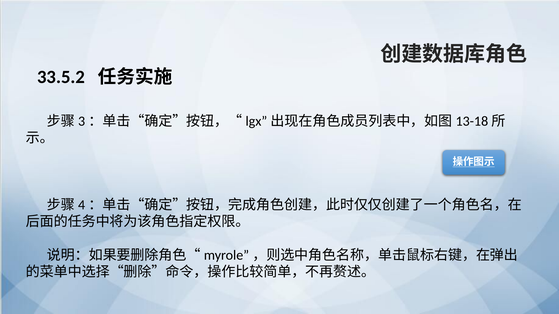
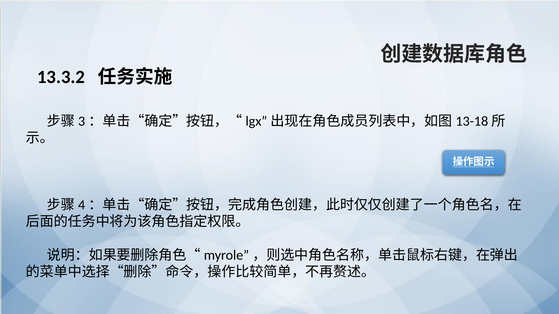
33.5.2: 33.5.2 -> 13.3.2 (61, 77)
